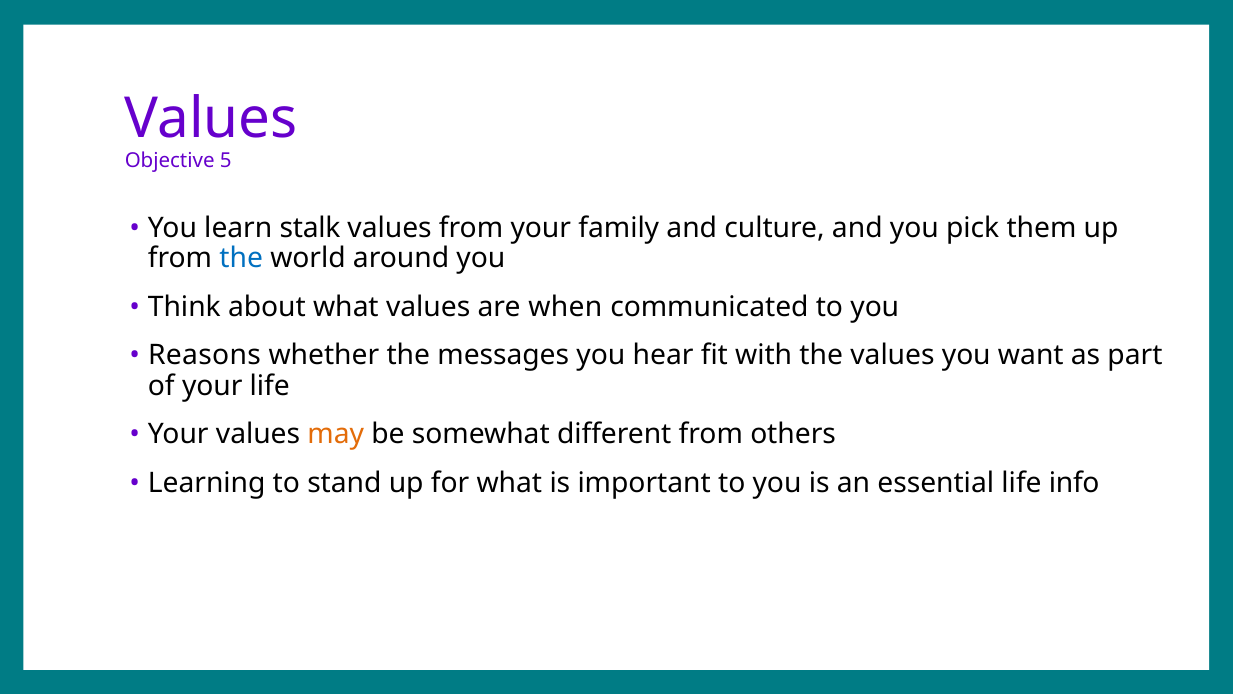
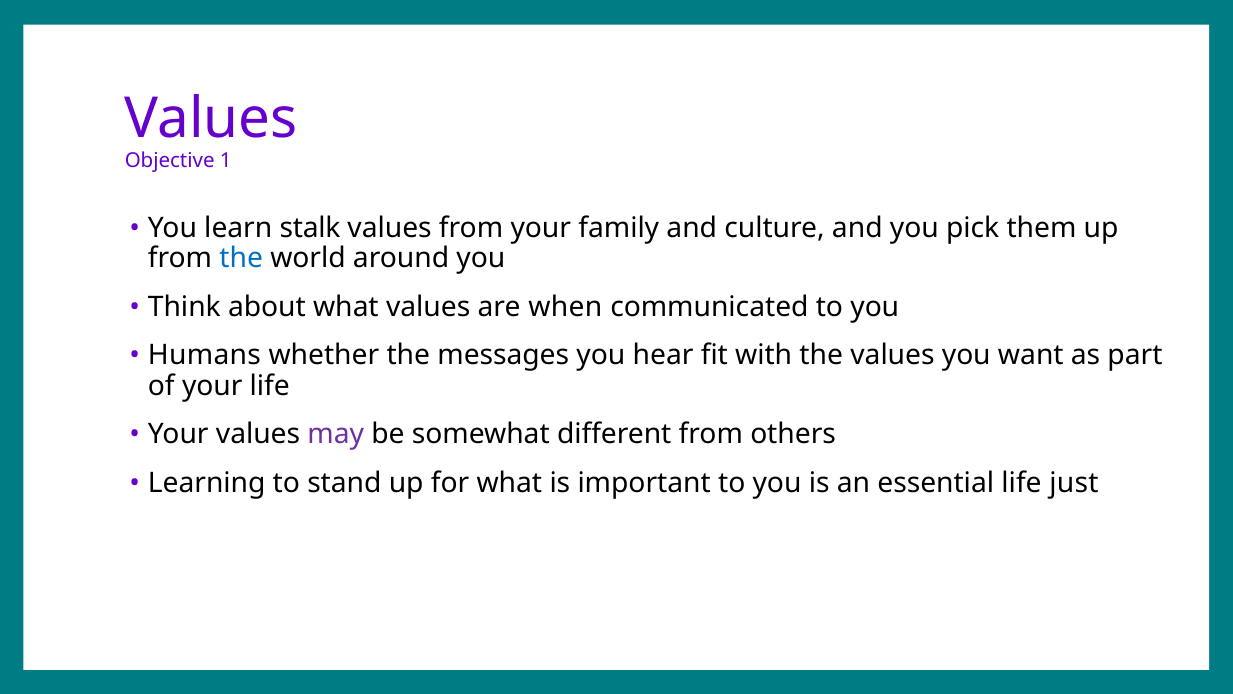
5: 5 -> 1 (226, 161)
Reasons: Reasons -> Humans (204, 355)
may colour: orange -> purple (336, 434)
info: info -> just (1074, 483)
